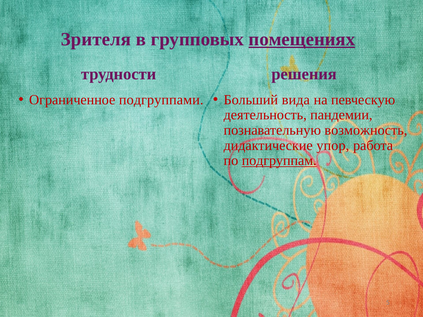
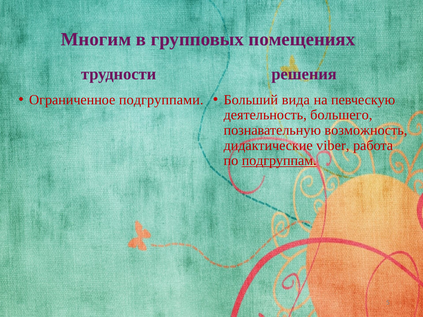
Зрителя: Зрителя -> Многим (96, 39)
помещениях underline: present -> none (302, 39)
пандемии: пандемии -> большего (341, 115)
упор: упор -> viber (333, 146)
